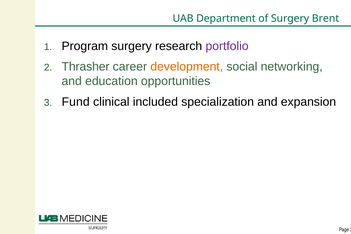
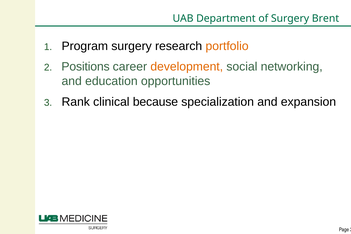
portfolio colour: purple -> orange (227, 46)
Thrasher: Thrasher -> Positions (86, 67)
Fund: Fund -> Rank (76, 102)
included: included -> because (155, 102)
